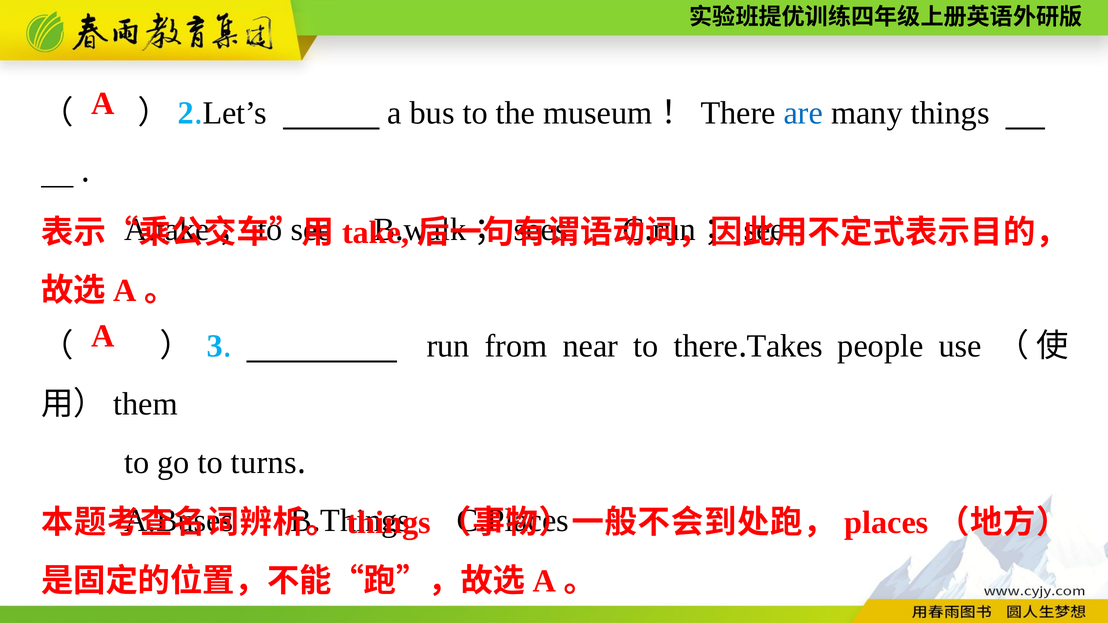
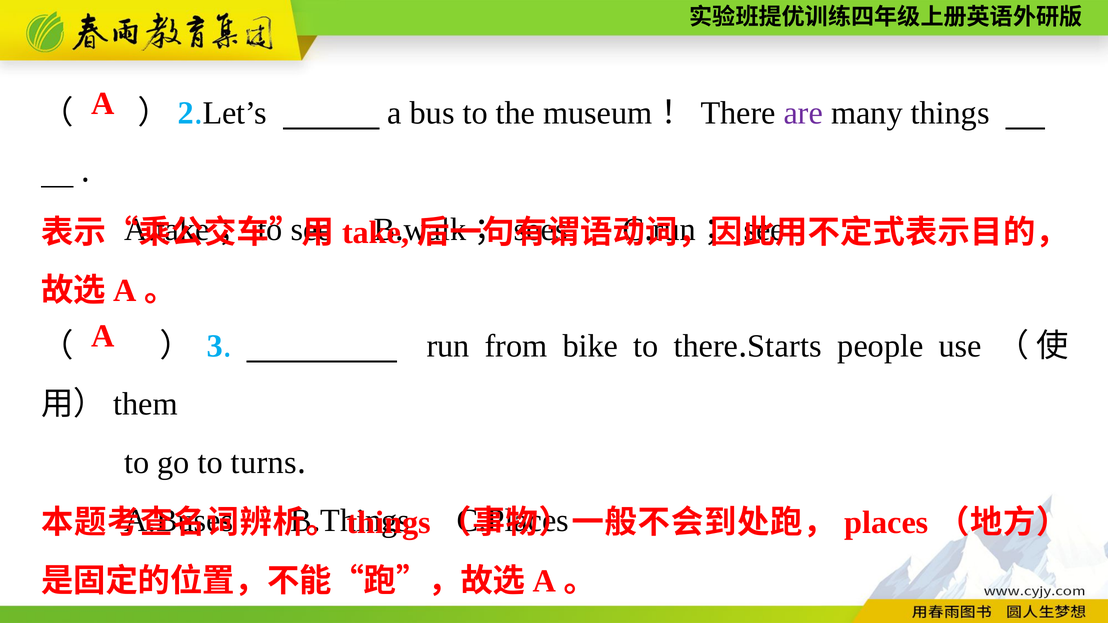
are colour: blue -> purple (803, 113)
near: near -> bike (590, 346)
Takes: Takes -> Starts (785, 346)
